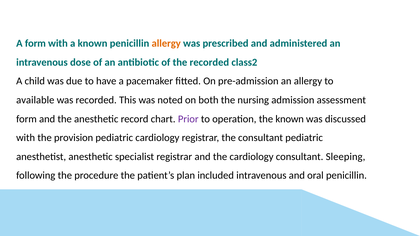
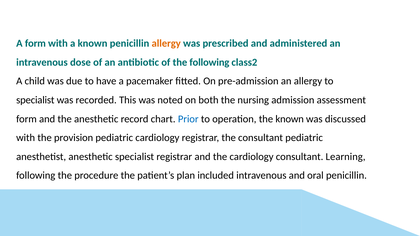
the recorded: recorded -> following (209, 62)
available: available -> specialist (35, 100)
Prior colour: purple -> blue (188, 119)
Sleeping: Sleeping -> Learning (346, 157)
